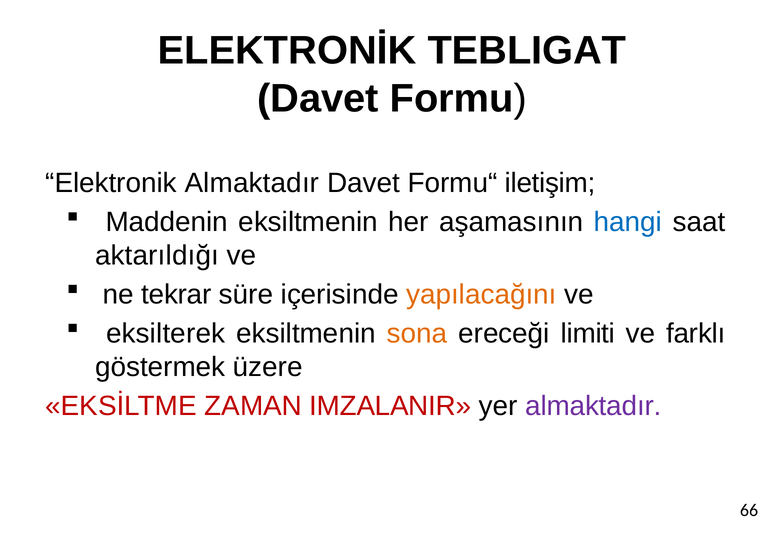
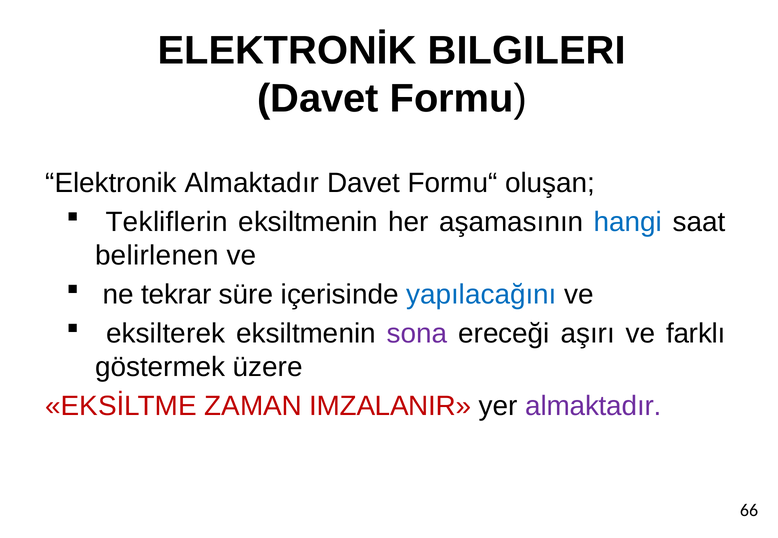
TEBLIGAT: TEBLIGAT -> BILGILERI (527, 51)
iletişim: iletişim -> oluşan (550, 183)
Maddenin: Maddenin -> Tekliflerin (167, 222)
aktarıldığı: aktarıldığı -> belirlenen (157, 256)
yapılacağını colour: orange -> blue (481, 295)
sona colour: orange -> purple (417, 334)
limiti: limiti -> aşırı (588, 334)
